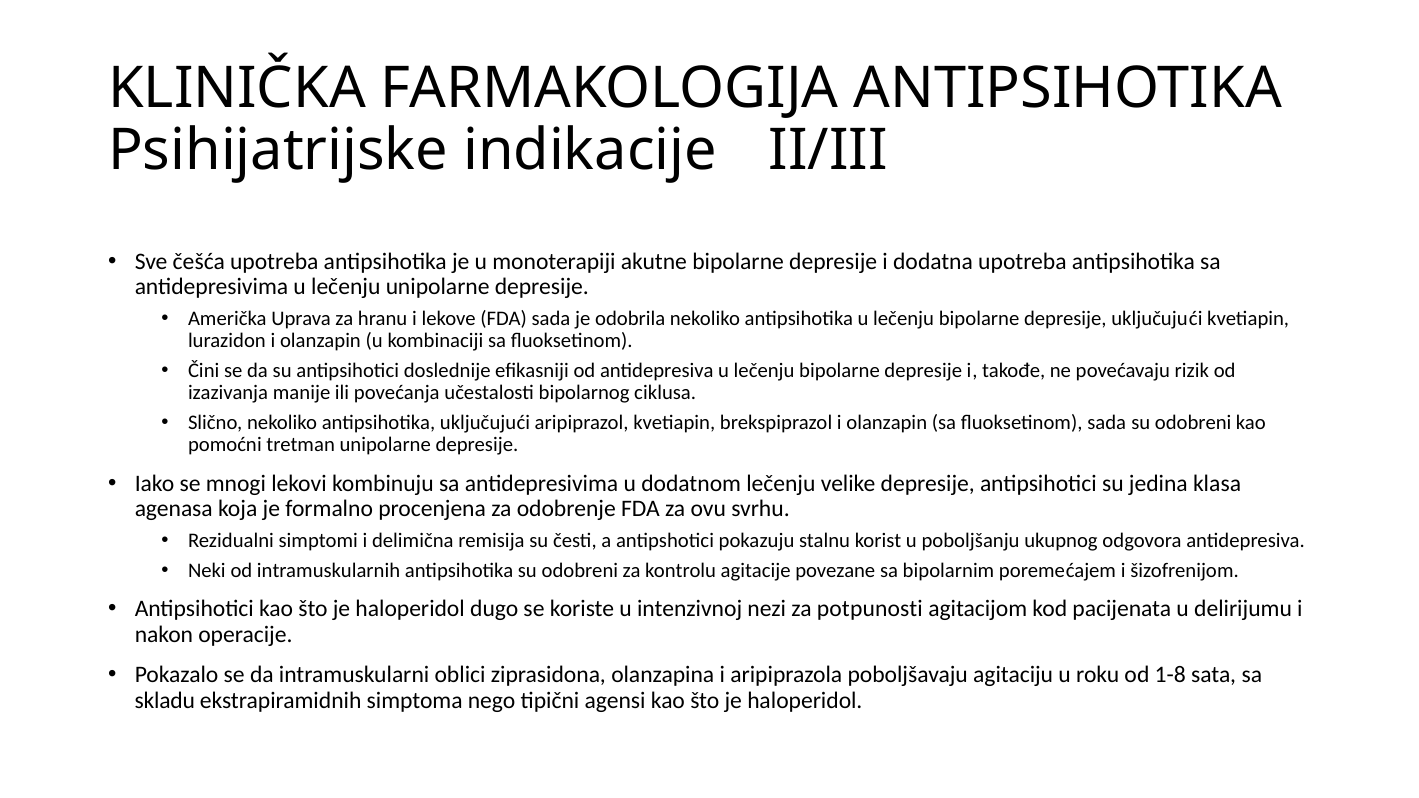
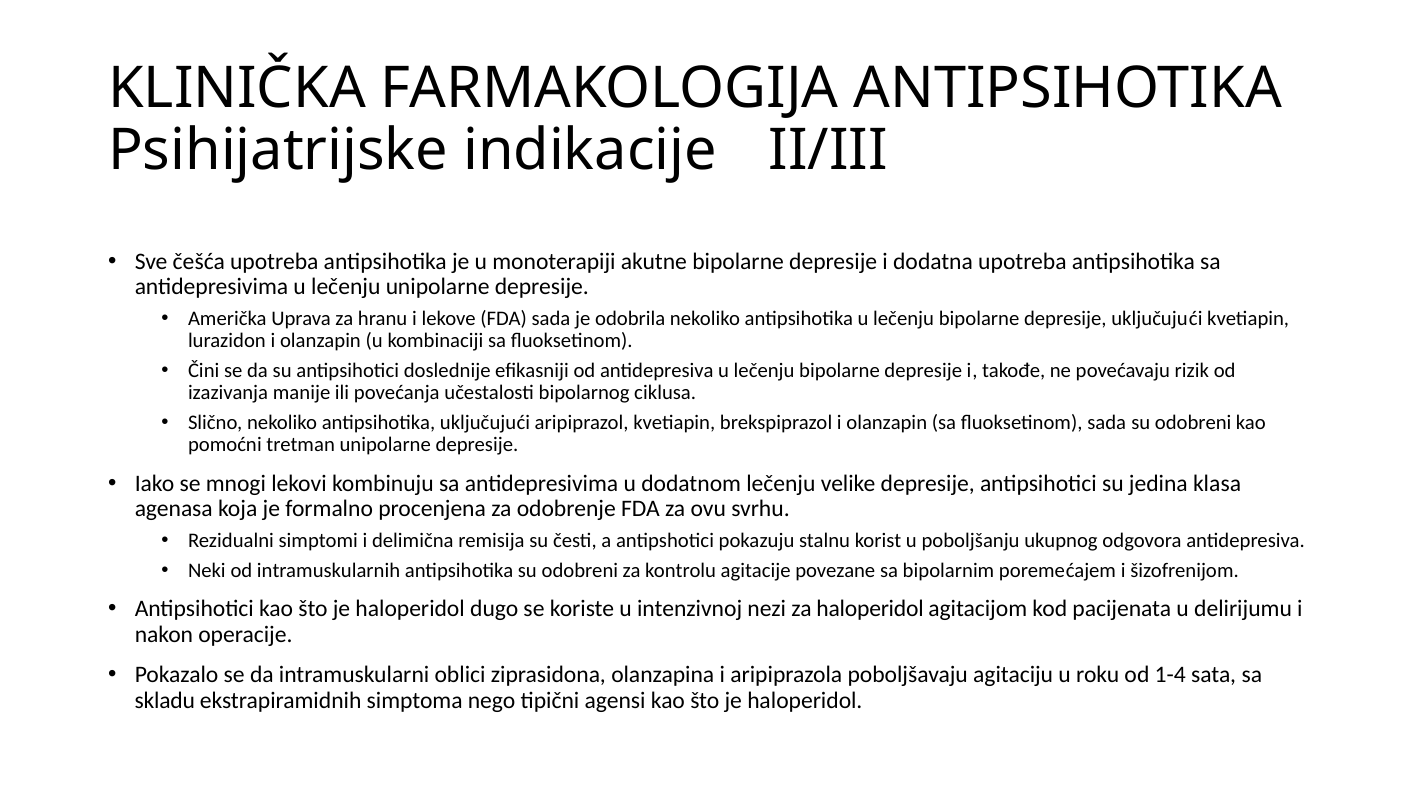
za potpunosti: potpunosti -> haloperidol (870, 609)
1-8: 1-8 -> 1-4 (1170, 675)
